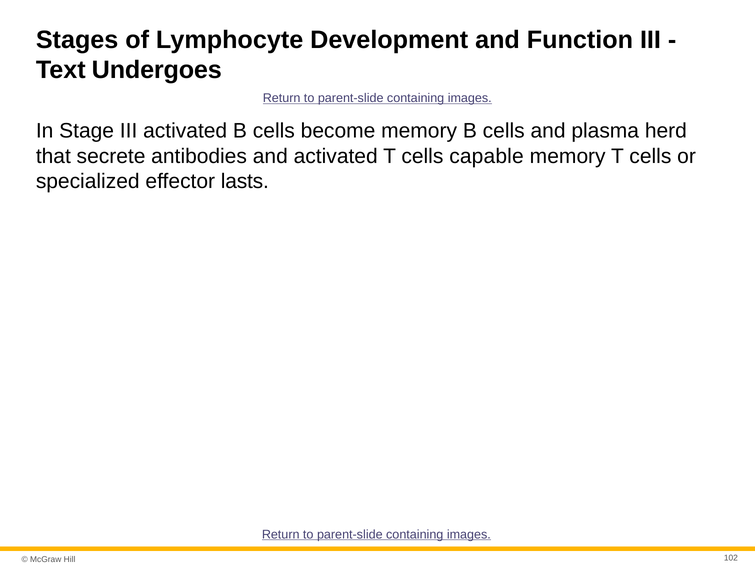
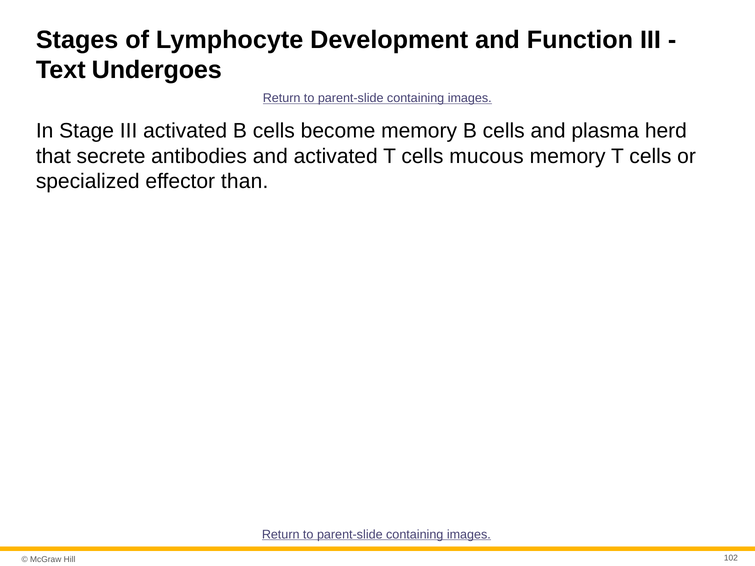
capable: capable -> mucous (486, 156)
lasts: lasts -> than (245, 181)
